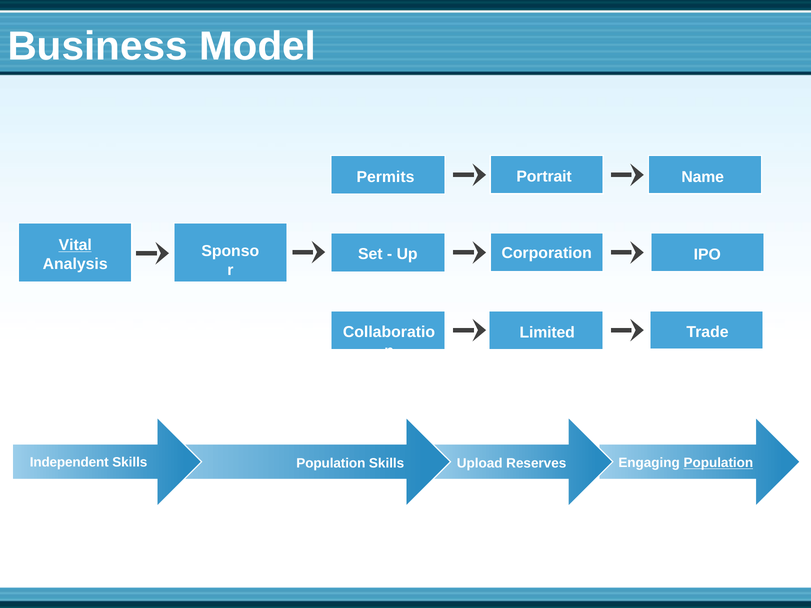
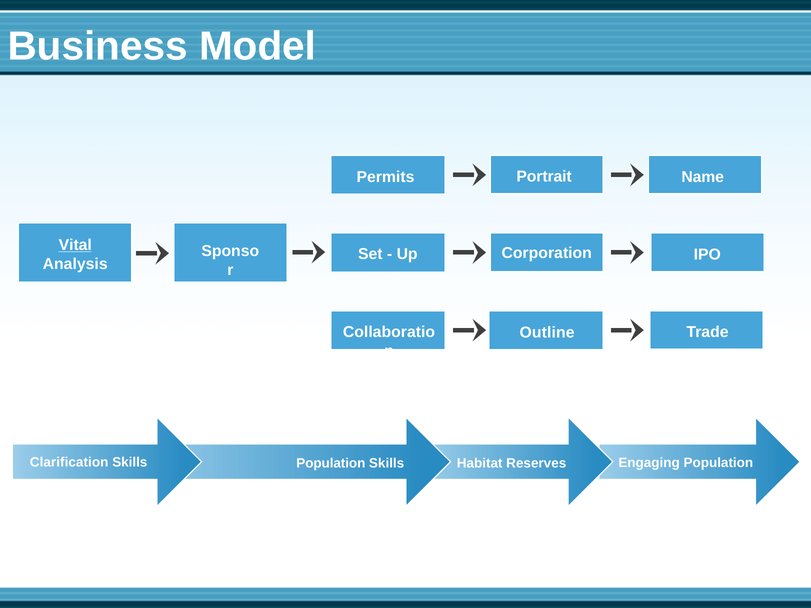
Limited: Limited -> Outline (547, 332)
Independent: Independent -> Clarification (69, 463)
Upload: Upload -> Habitat (480, 464)
Population underline: present -> none (718, 463)
